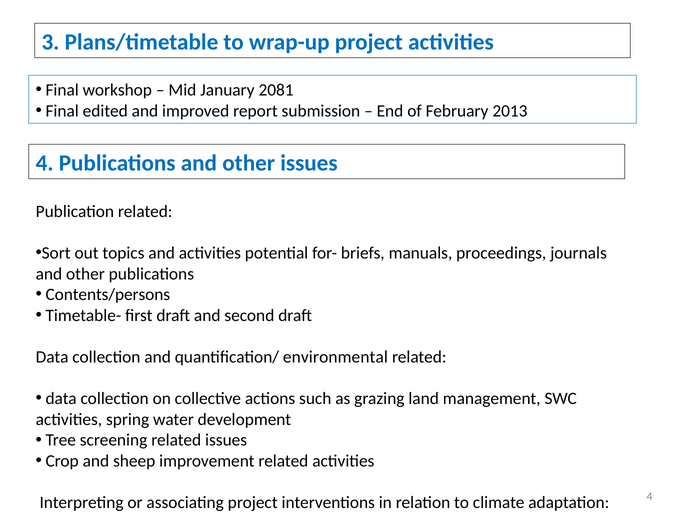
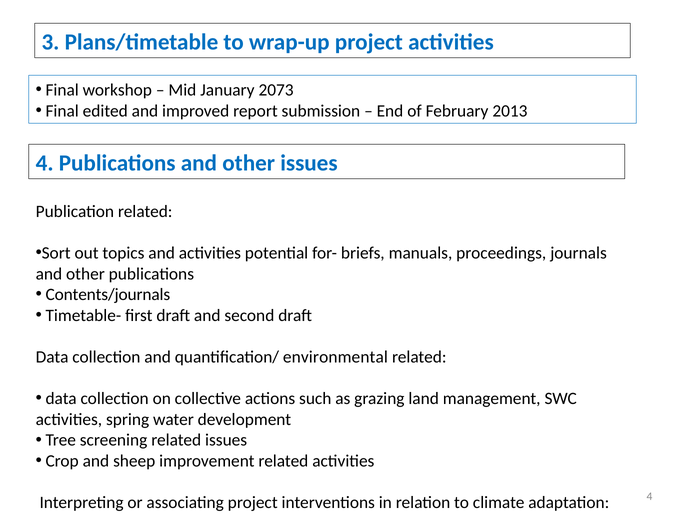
2081: 2081 -> 2073 (276, 90)
Contents/persons: Contents/persons -> Contents/journals (108, 295)
